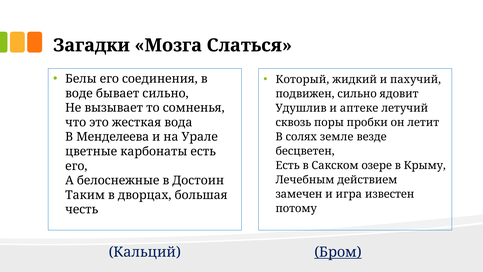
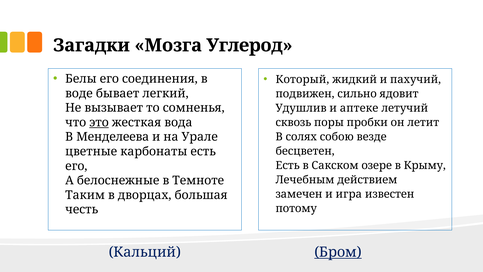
Слаться: Слаться -> Углерод (249, 45)
бывает сильно: сильно -> легкий (166, 93)
это underline: none -> present (99, 122)
земле: земле -> собою (337, 137)
Достоин: Достоин -> Темноте (198, 180)
